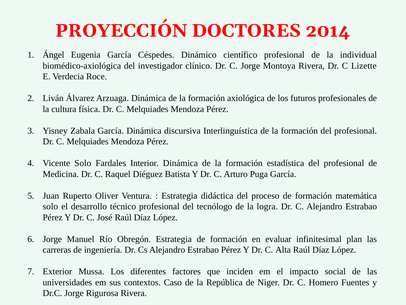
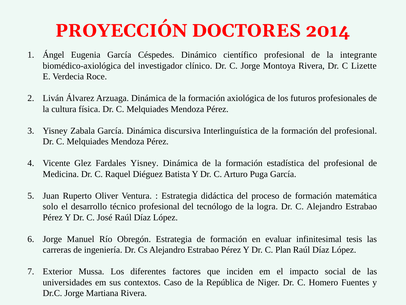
individual: individual -> integrante (359, 55)
Vicente Solo: Solo -> Glez (83, 163)
Fardales Interior: Interior -> Yisney (145, 163)
plan: plan -> tesis (354, 239)
Alta: Alta -> Plan (283, 250)
Rigurosa: Rigurosa -> Martiana (102, 293)
